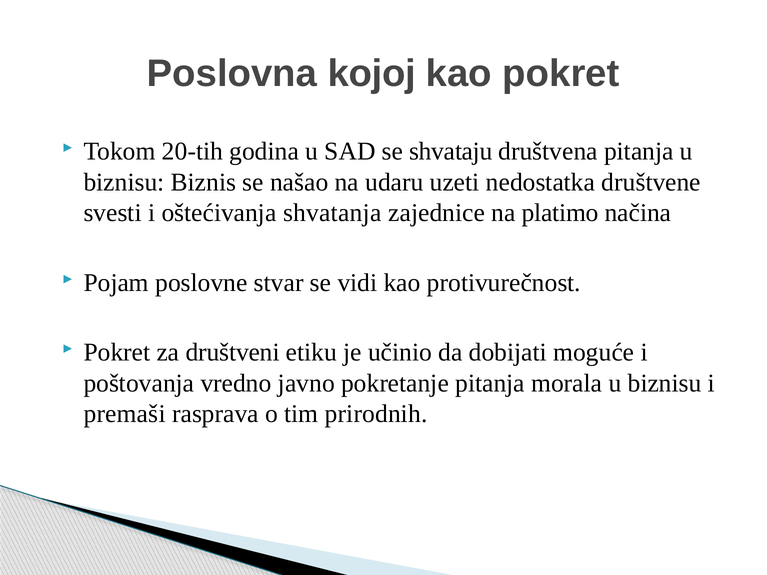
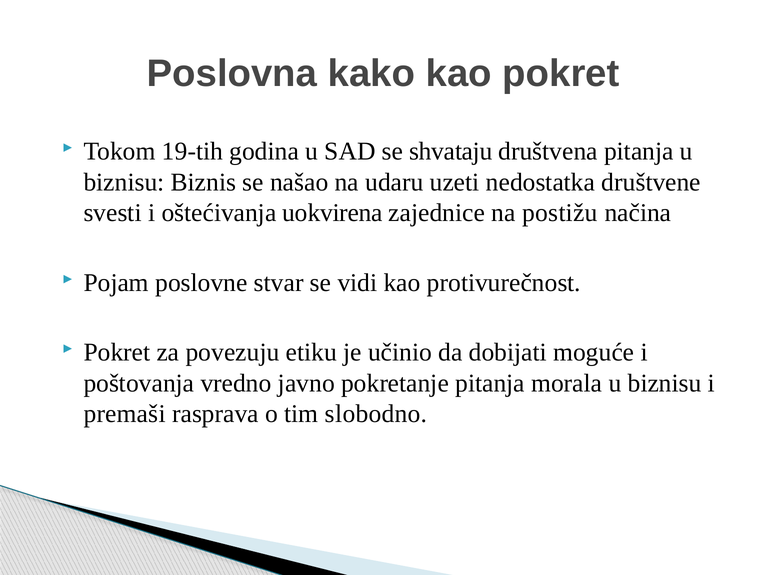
kojoj: kojoj -> kako (372, 74)
20-tih: 20-tih -> 19-tih (192, 152)
shvatanja: shvatanja -> uokvirena (333, 213)
platimo: platimo -> postižu (560, 213)
društveni: društveni -> povezuju (233, 353)
prirodnih: prirodnih -> slobodno (376, 414)
